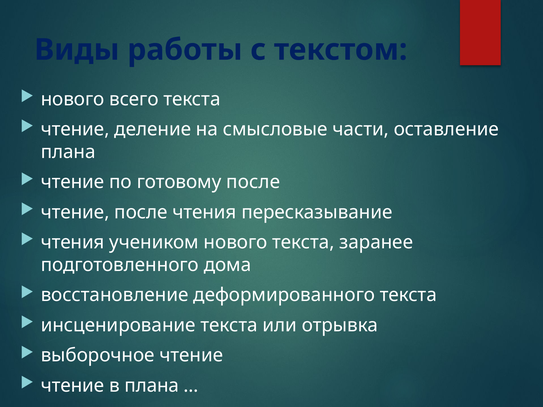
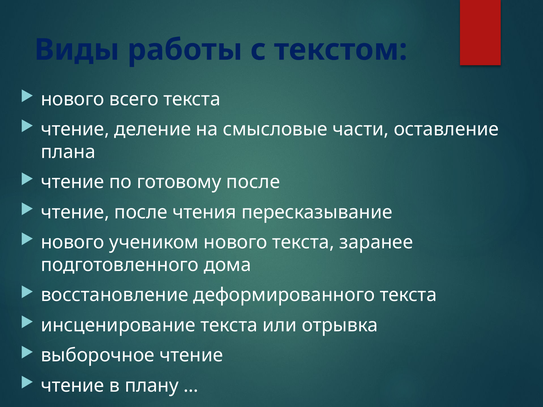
чтения: чтения -> нового (73, 243)
в плана: плана -> плану (152, 386)
